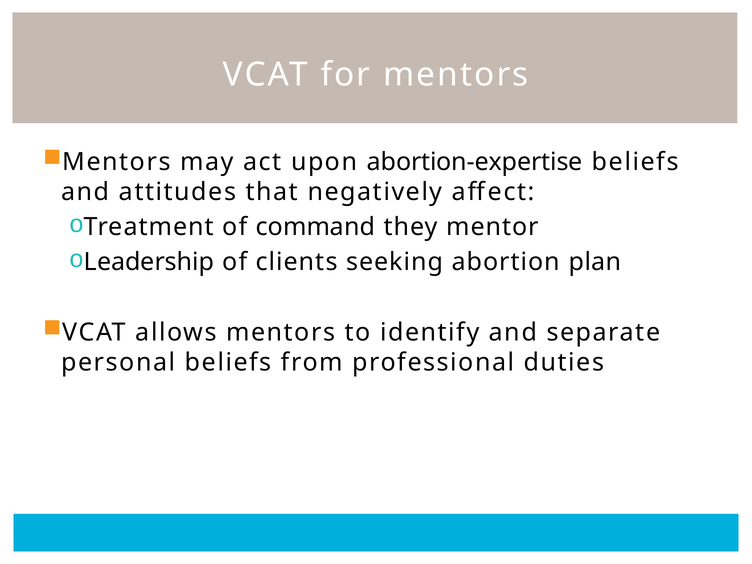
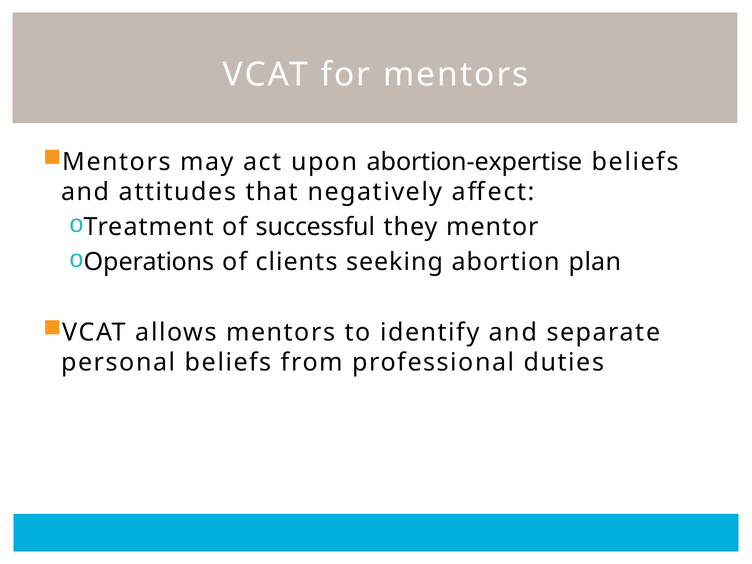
command: command -> successful (315, 227)
Leadership: Leadership -> Operations (149, 262)
